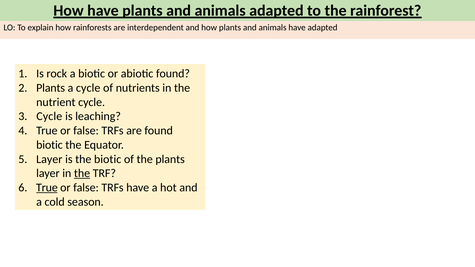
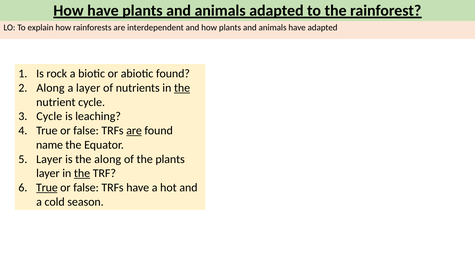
Plants: Plants -> Along (51, 88)
a cycle: cycle -> layer (88, 88)
the underline: none -> present (182, 88)
are underline: none -> present (134, 131)
biotic: biotic -> name (50, 145)
the biotic: biotic -> along (108, 159)
